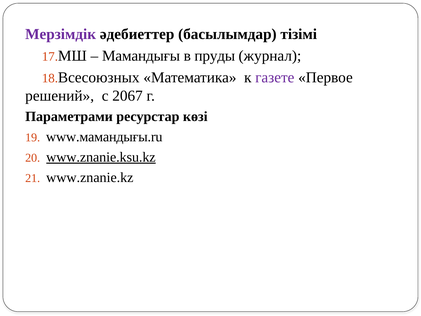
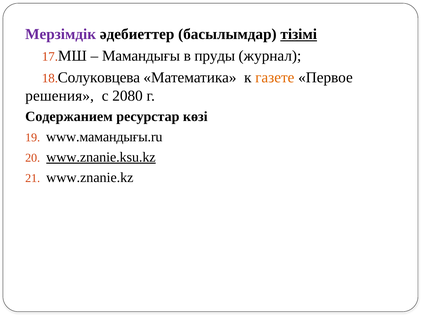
тізімі underline: none -> present (299, 34)
Всесоюзных: Всесоюзных -> Солуковцева (99, 77)
газете colour: purple -> orange (275, 77)
решений: решений -> решения (60, 96)
2067: 2067 -> 2080 (128, 96)
Параметрами: Параметрами -> Содержанием (69, 117)
